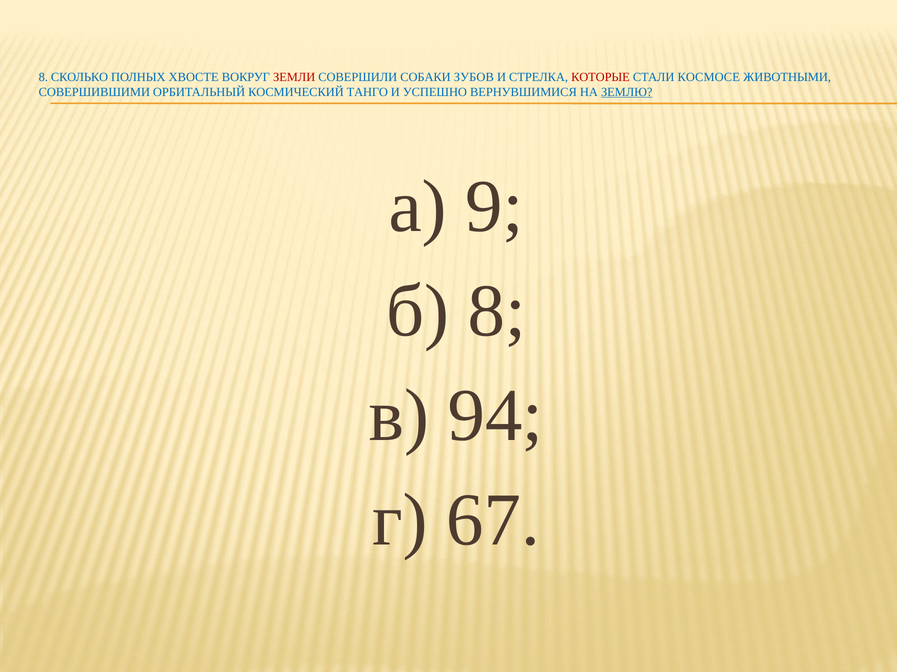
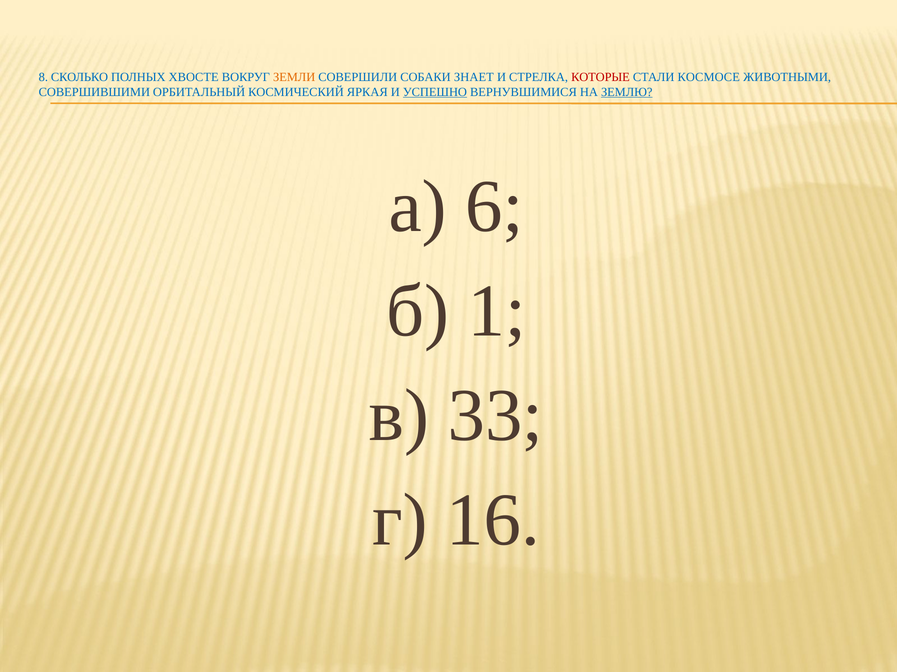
ЗЕМЛИ colour: red -> orange (294, 77)
ЗУБОВ: ЗУБОВ -> ЗНАЕТ (474, 77)
ТАНГО: ТАНГО -> ЯРКАЯ (367, 92)
УСПЕШНО underline: none -> present (435, 92)
9: 9 -> 6 (494, 207)
б 8: 8 -> 1 (497, 312)
94: 94 -> 33 (495, 416)
67: 67 -> 16 (493, 521)
